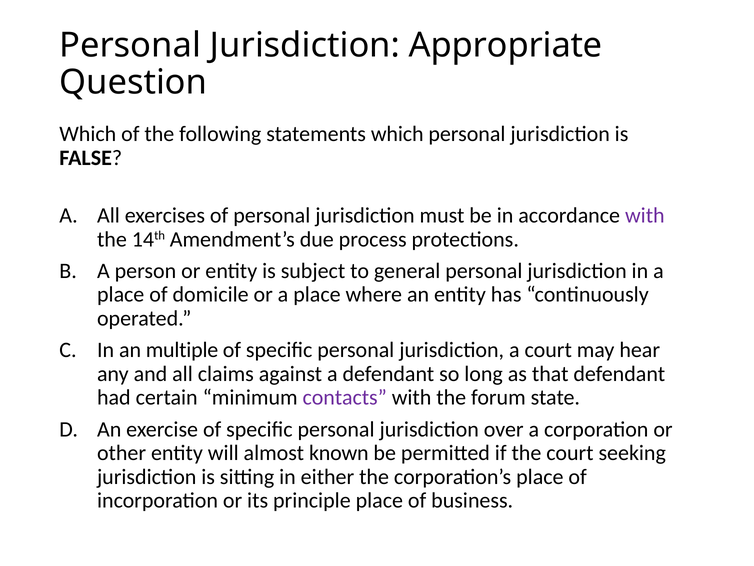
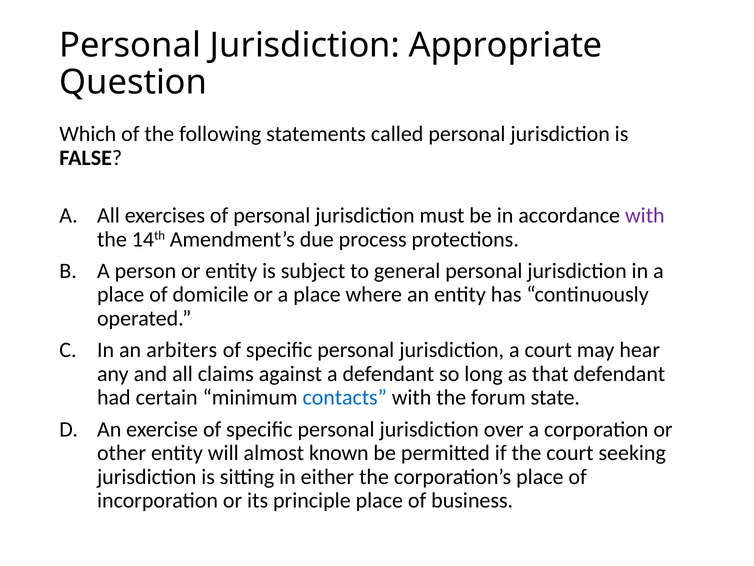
statements which: which -> called (397, 134)
multiple: multiple -> arbiters (182, 350)
contacts colour: purple -> blue (345, 397)
